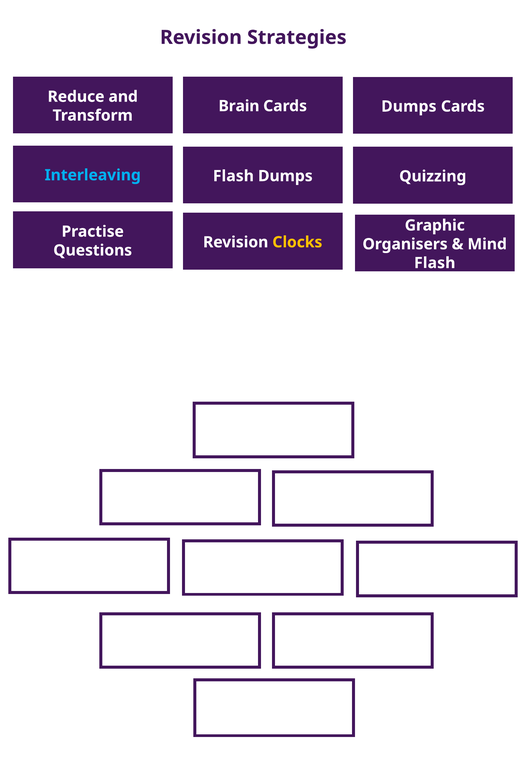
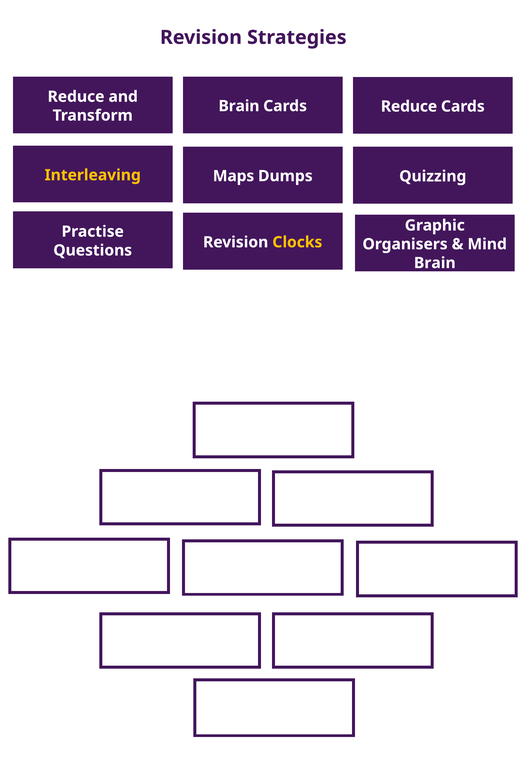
Dumps: Dumps -> Reduce (409, 106)
Interleaving colour: light blue -> yellow (93, 175)
Flash: Flash -> Maps (234, 176)
Flash: Flash -> Brain (435, 263)
